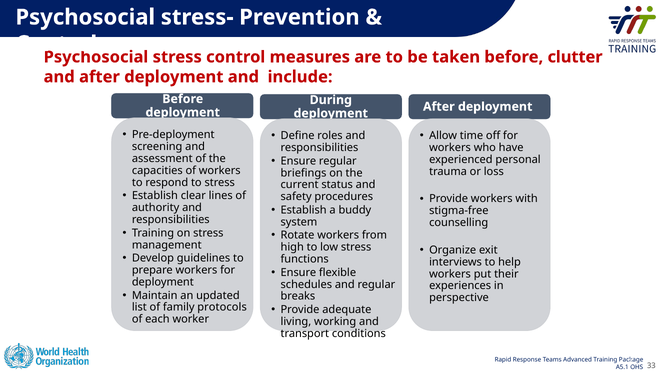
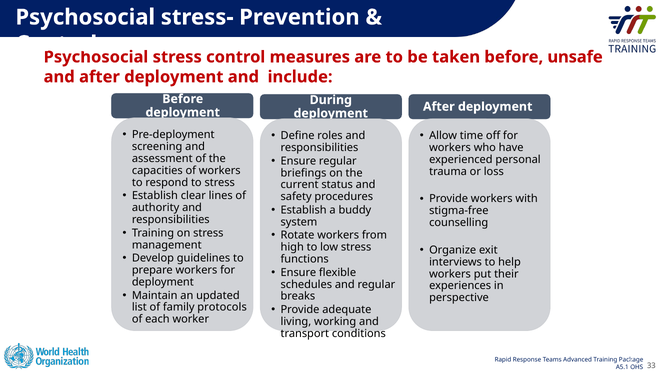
clutter: clutter -> unsafe (575, 57)
